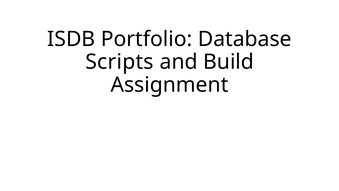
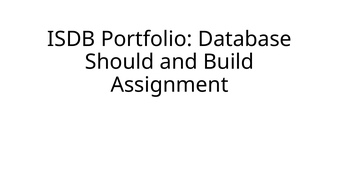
Scripts: Scripts -> Should (120, 62)
